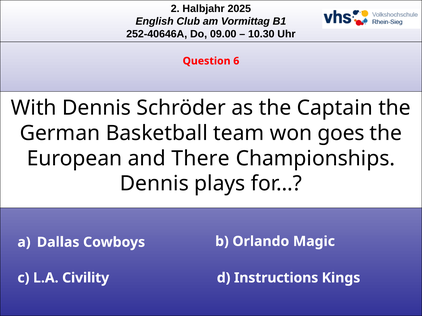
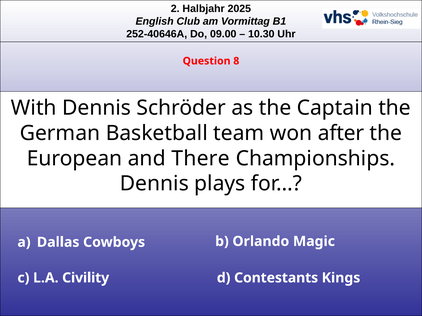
6: 6 -> 8 (236, 61)
goes: goes -> after (341, 133)
Instructions: Instructions -> Contestants (276, 278)
